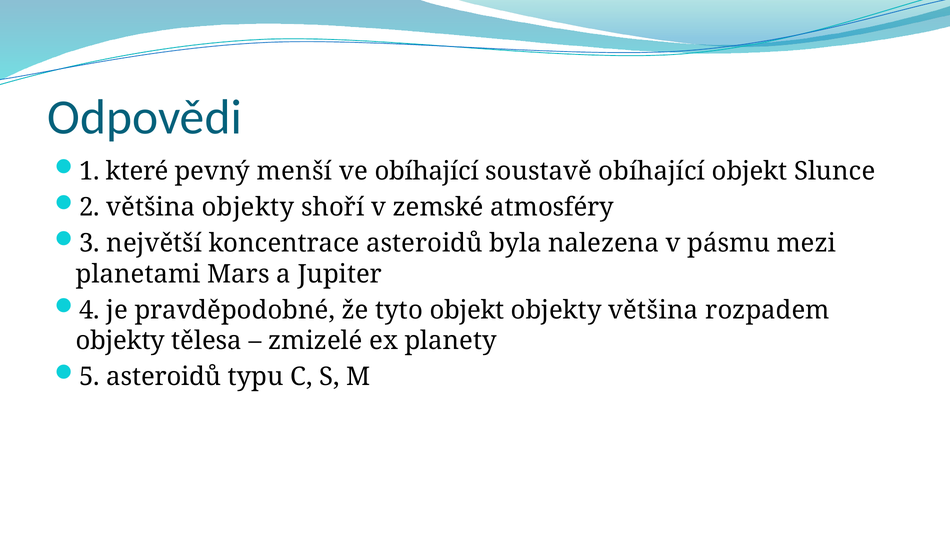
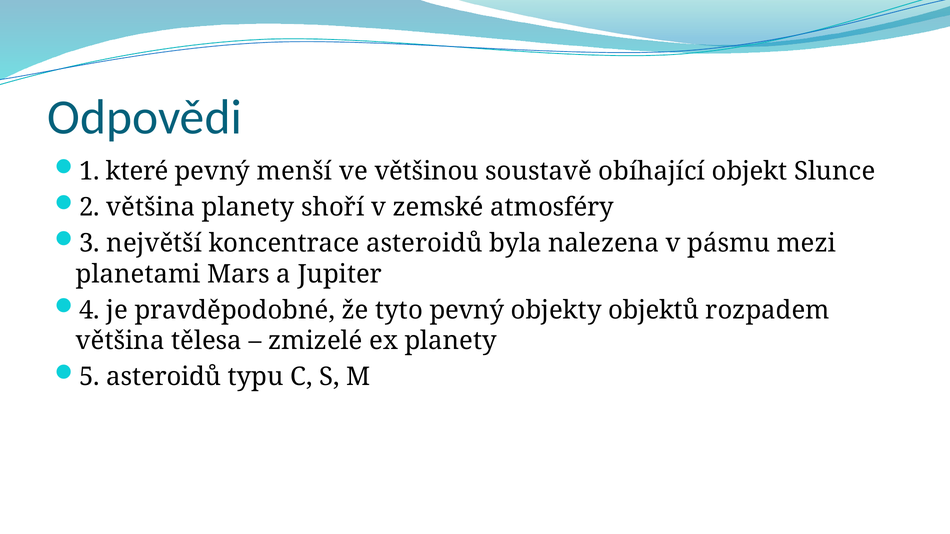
ve obíhající: obíhající -> většinou (427, 172)
většina objekty: objekty -> planety (248, 208)
tyto objekt: objekt -> pevný (467, 310)
objekty většina: většina -> objektů (654, 310)
objekty: objekty -> většina (120, 341)
